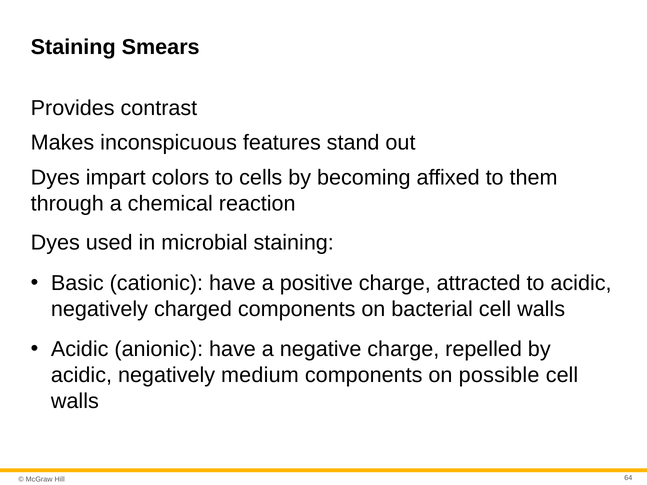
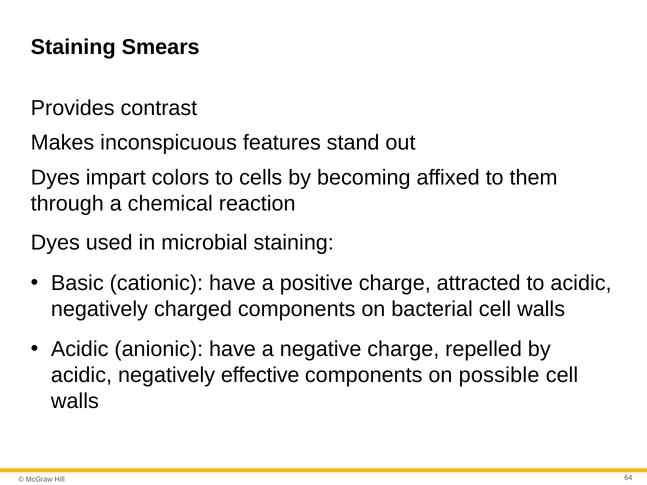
medium: medium -> effective (260, 375)
